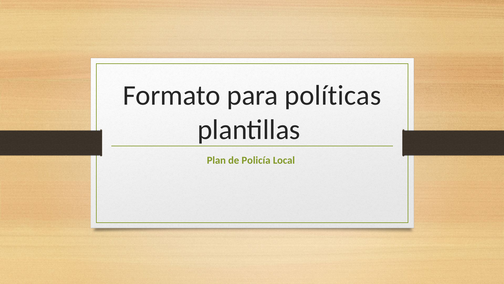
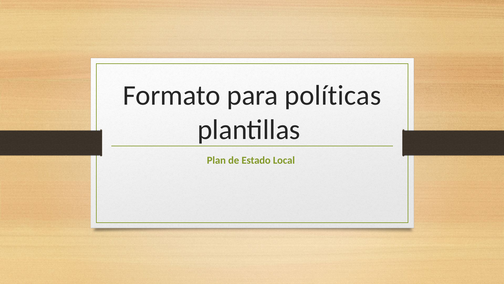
Policía: Policía -> Estado (256, 160)
